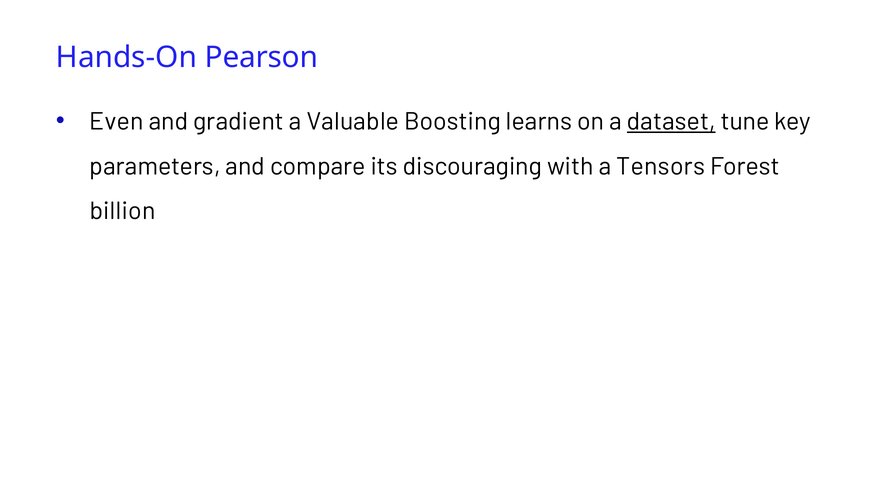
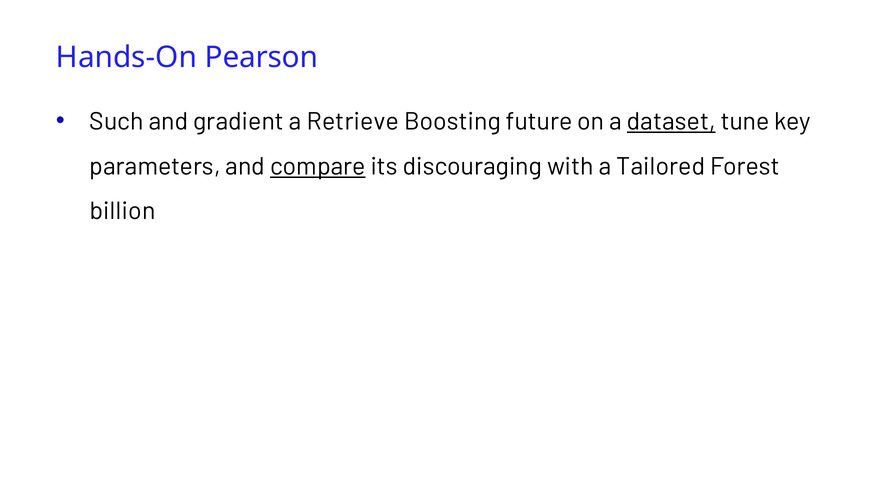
Even: Even -> Such (117, 122)
Valuable: Valuable -> Retrieve (353, 122)
learns: learns -> future (539, 122)
compare underline: none -> present (318, 166)
Tensors: Tensors -> Tailored (661, 166)
